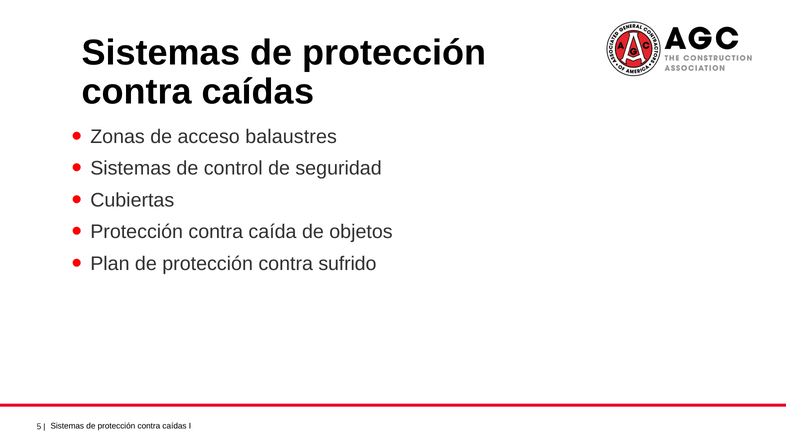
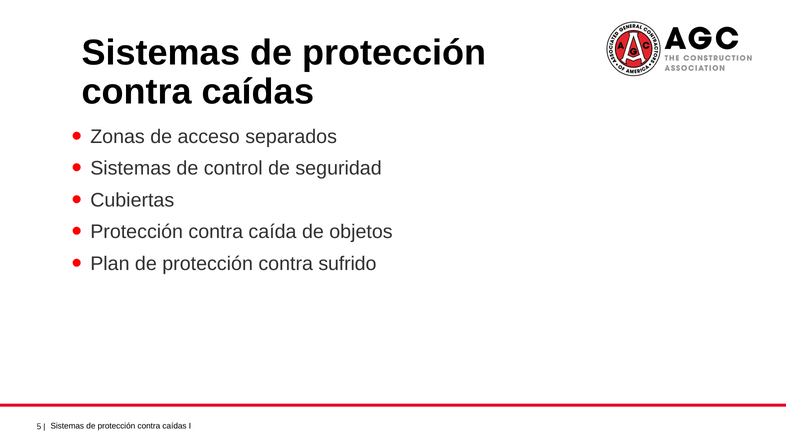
balaustres: balaustres -> separados (291, 137)
